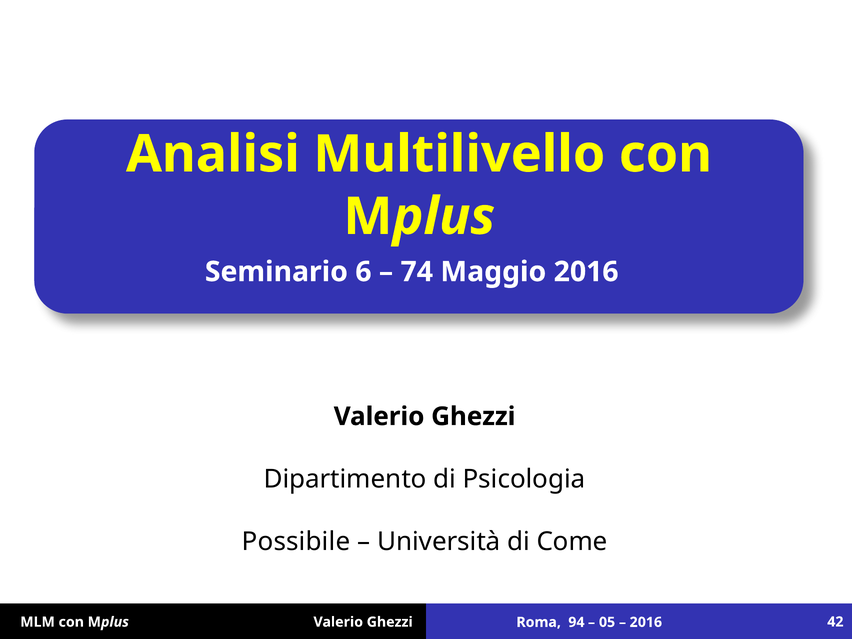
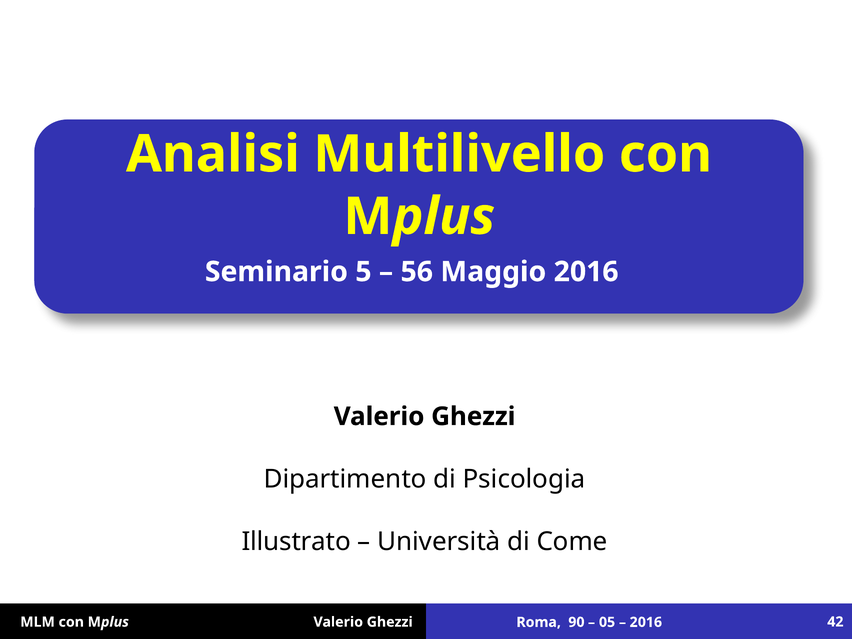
6: 6 -> 5 (363, 272)
74: 74 -> 56 (417, 272)
Possibile: Possibile -> Illustrato (296, 541)
94: 94 -> 90 (576, 622)
